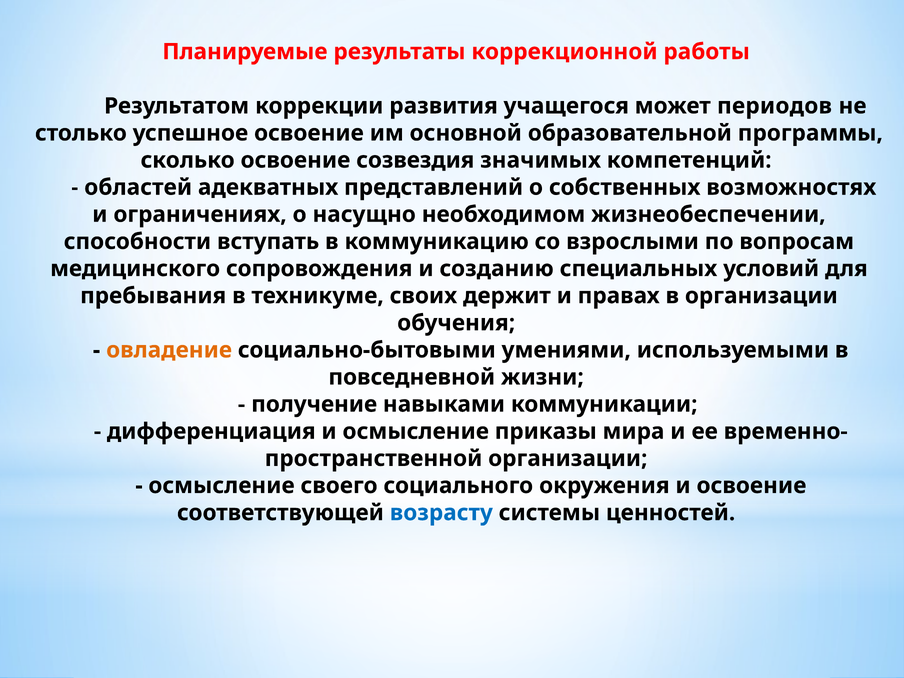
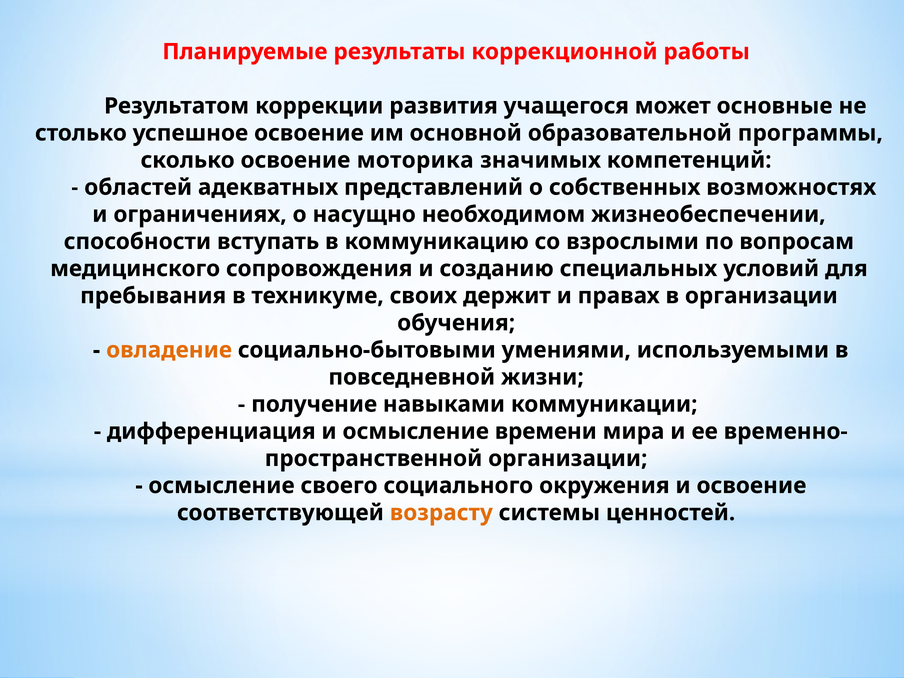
периодов: периодов -> основные (775, 106)
созвездия: созвездия -> моторика (415, 160)
приказы: приказы -> времени (546, 431)
возрасту colour: blue -> orange (441, 513)
